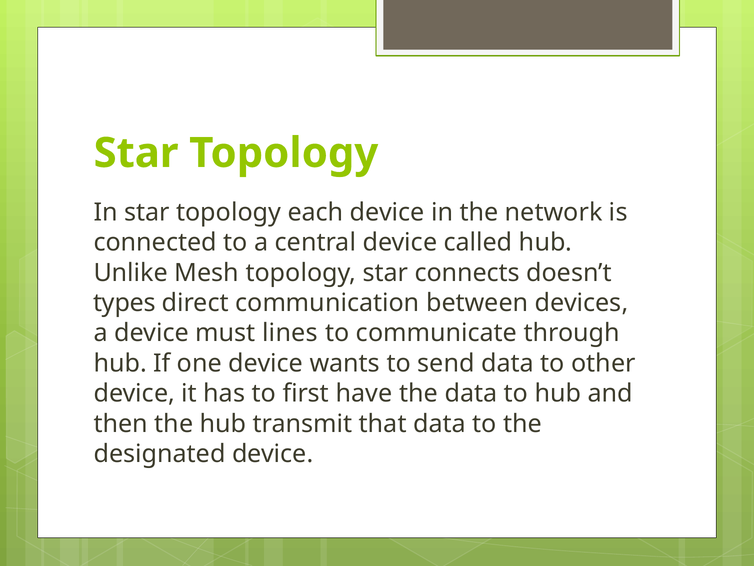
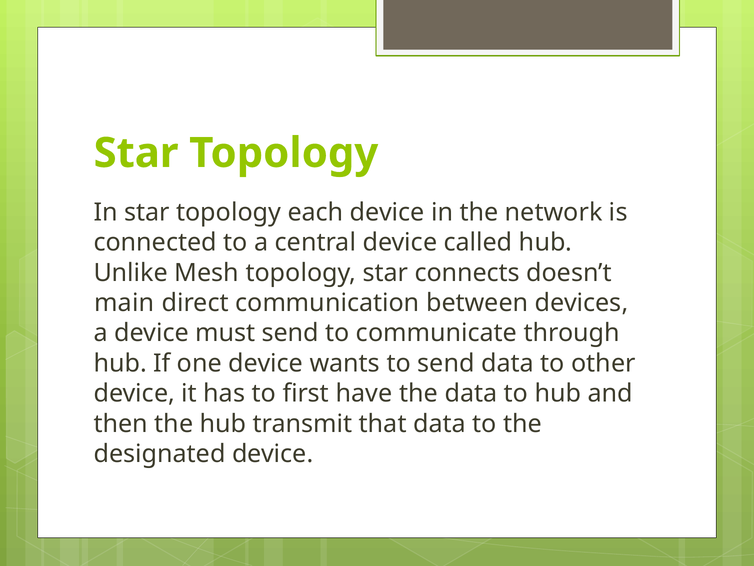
types: types -> main (124, 303)
must lines: lines -> send (290, 333)
